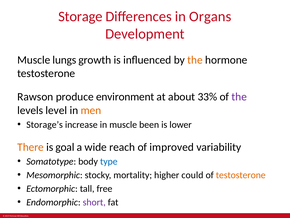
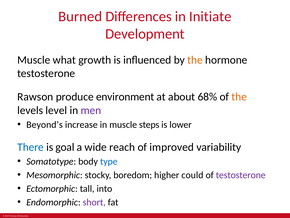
Storage: Storage -> Burned (80, 17)
Organs: Organs -> Initiate (210, 17)
lungs: lungs -> what (64, 60)
33%: 33% -> 68% (207, 96)
the colour: purple -> orange (239, 96)
men colour: orange -> purple (91, 110)
Storage’s: Storage’s -> Beyond’s (45, 124)
been: been -> steps (149, 124)
There colour: orange -> blue (31, 147)
mortality: mortality -> boredom (133, 175)
testosterone colour: orange -> purple (241, 175)
free: free -> into (104, 188)
